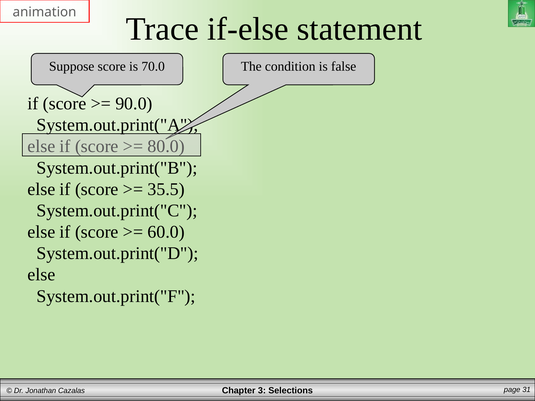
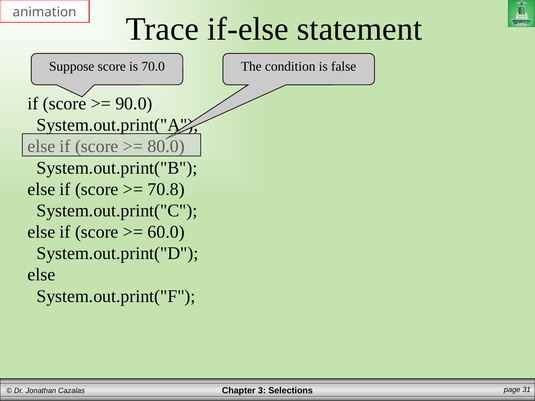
35.5: 35.5 -> 70.8 (166, 189)
